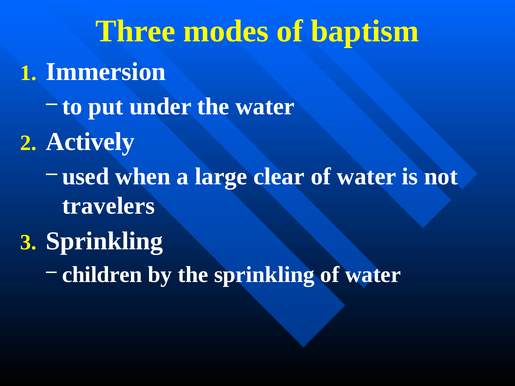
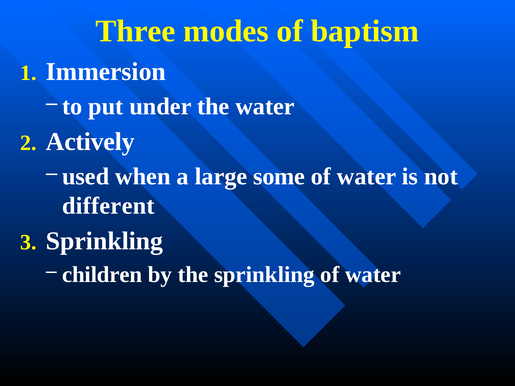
clear: clear -> some (279, 177)
travelers: travelers -> different (108, 206)
